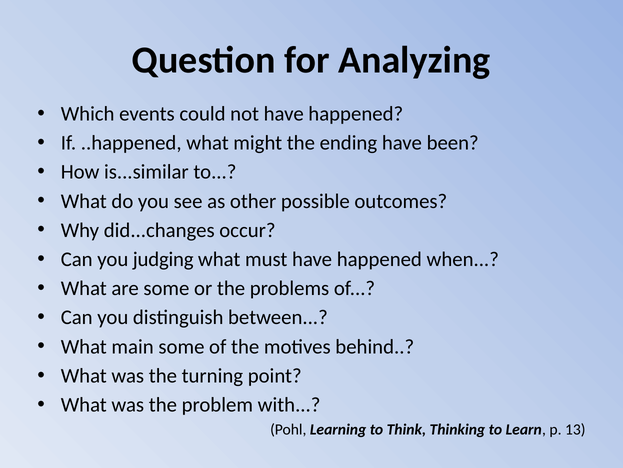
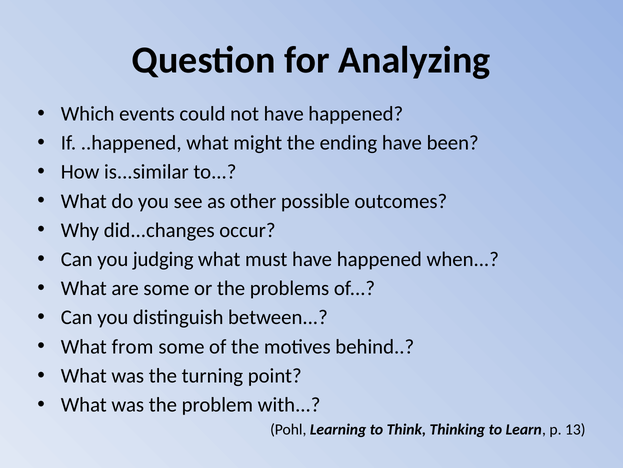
main: main -> from (132, 346)
